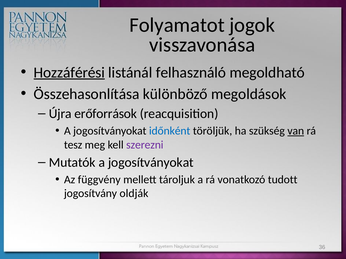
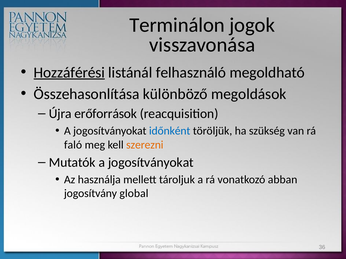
Folyamatot: Folyamatot -> Terminálon (177, 25)
van underline: present -> none (296, 131)
tesz: tesz -> faló (73, 145)
szerezni colour: purple -> orange (145, 145)
függvény: függvény -> használja (99, 180)
tudott: tudott -> abban (283, 180)
oldják: oldják -> global (134, 194)
